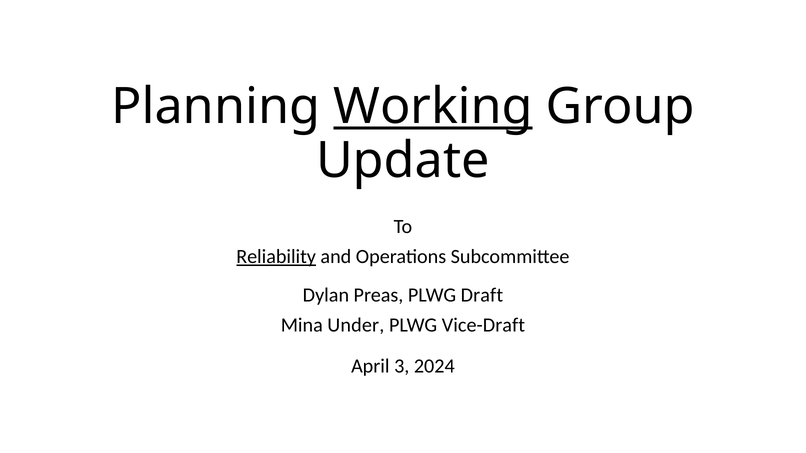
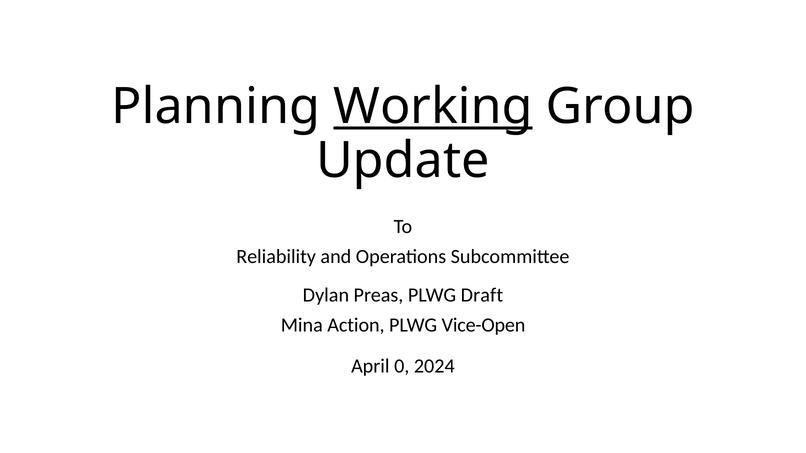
Reliability underline: present -> none (276, 257)
Under: Under -> Action (356, 326)
Vice-Draft: Vice-Draft -> Vice-Open (484, 326)
3: 3 -> 0 (402, 367)
